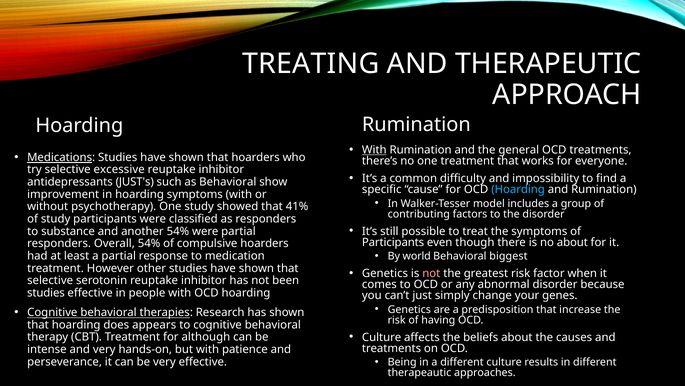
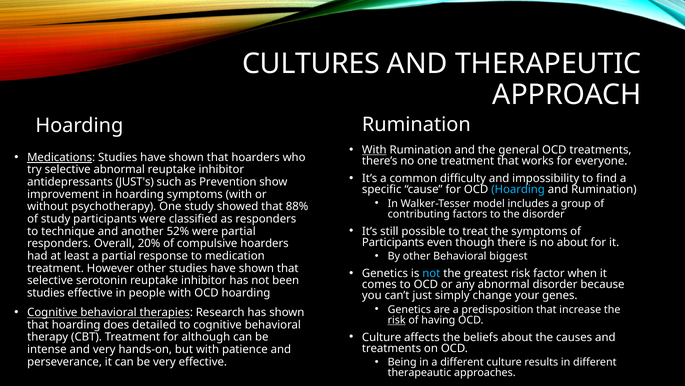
TREATING: TREATING -> CULTURES (311, 64)
selective excessive: excessive -> abnormal (119, 169)
as Behavioral: Behavioral -> Prevention (228, 182)
41%: 41% -> 88% (297, 206)
substance: substance -> technique (68, 231)
another 54%: 54% -> 52% (178, 231)
Overall 54%: 54% -> 20% (149, 243)
By world: world -> other (417, 256)
not colour: pink -> light blue (431, 273)
risk underline: none -> present (397, 320)
appears: appears -> detailed (154, 324)
